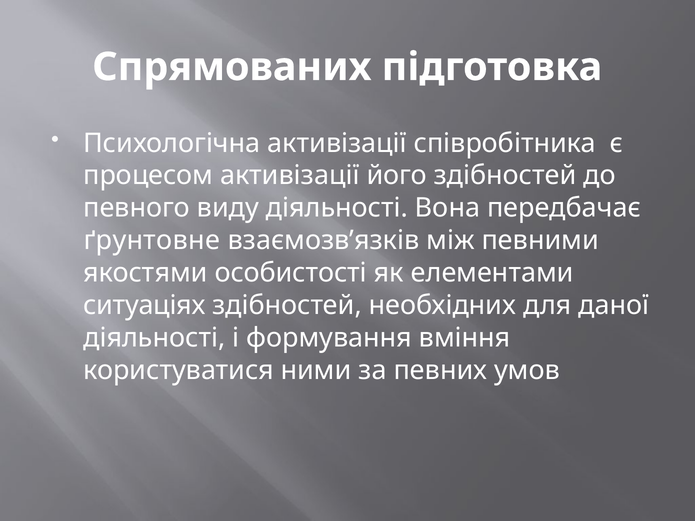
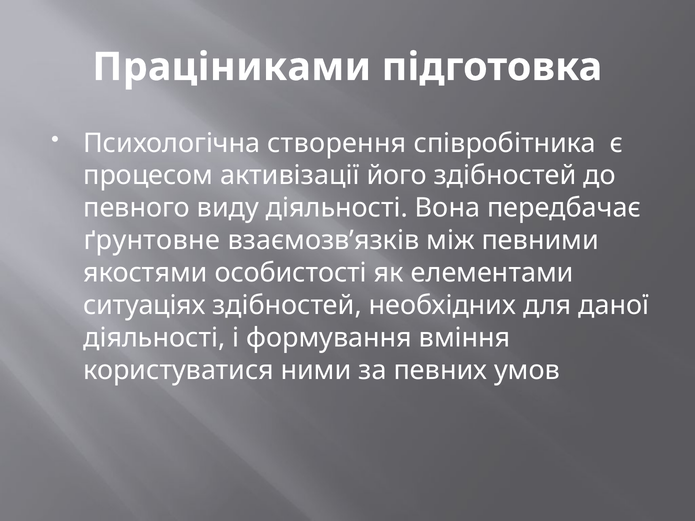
Спрямованих: Спрямованих -> Праціниками (232, 67)
Психологічна активізації: активізації -> створення (337, 143)
